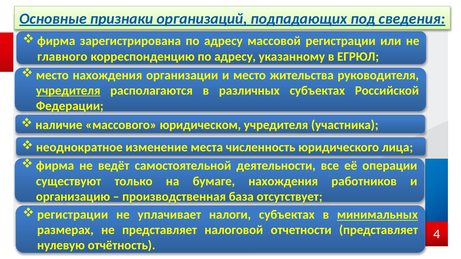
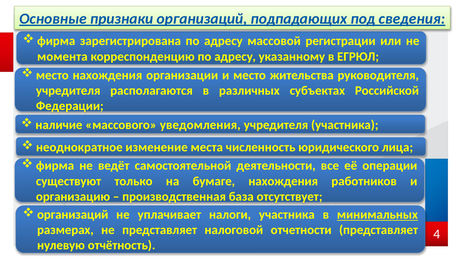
главного: главного -> момента (62, 57)
учредителя underline: present -> none (68, 91)
юридическом: юридическом -> уведомления (200, 125)
регистрации: регистрации -> организаций (73, 215)
налоги субъектах: субъектах -> участника (287, 215)
